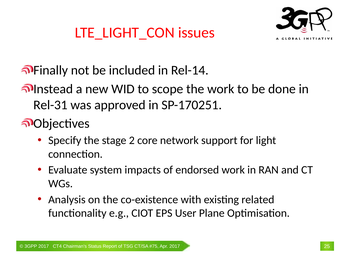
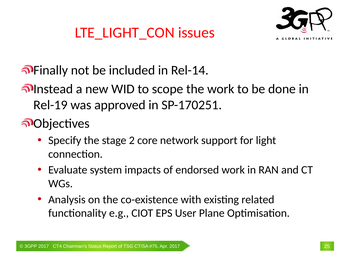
Rel-31: Rel-31 -> Rel-19 (50, 105)
